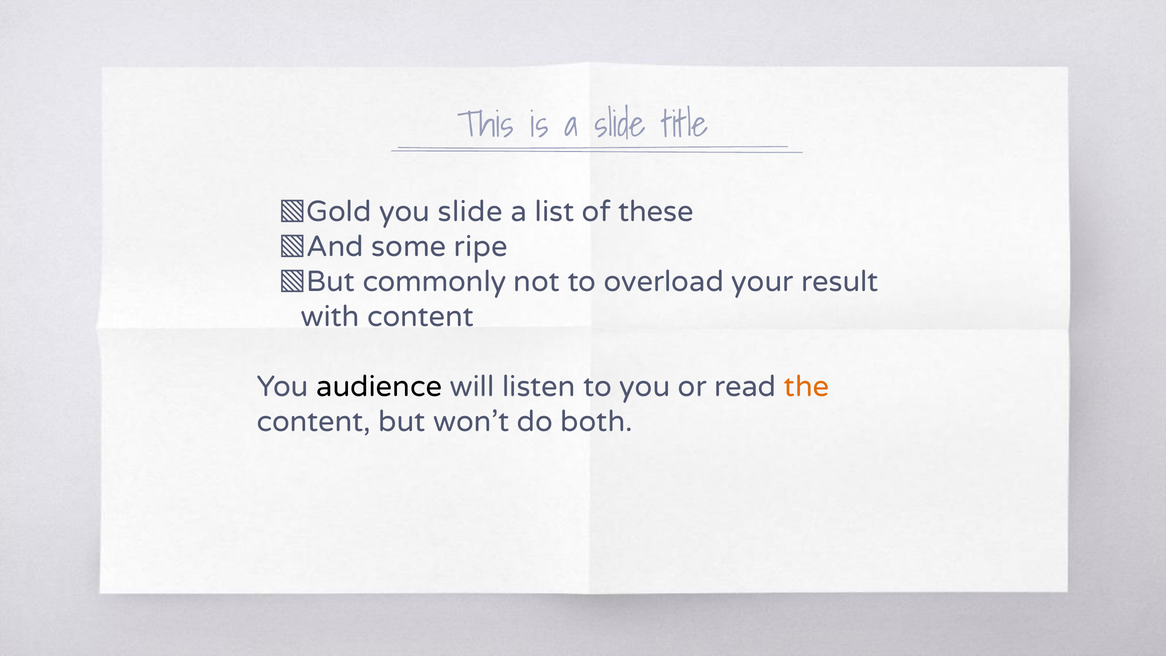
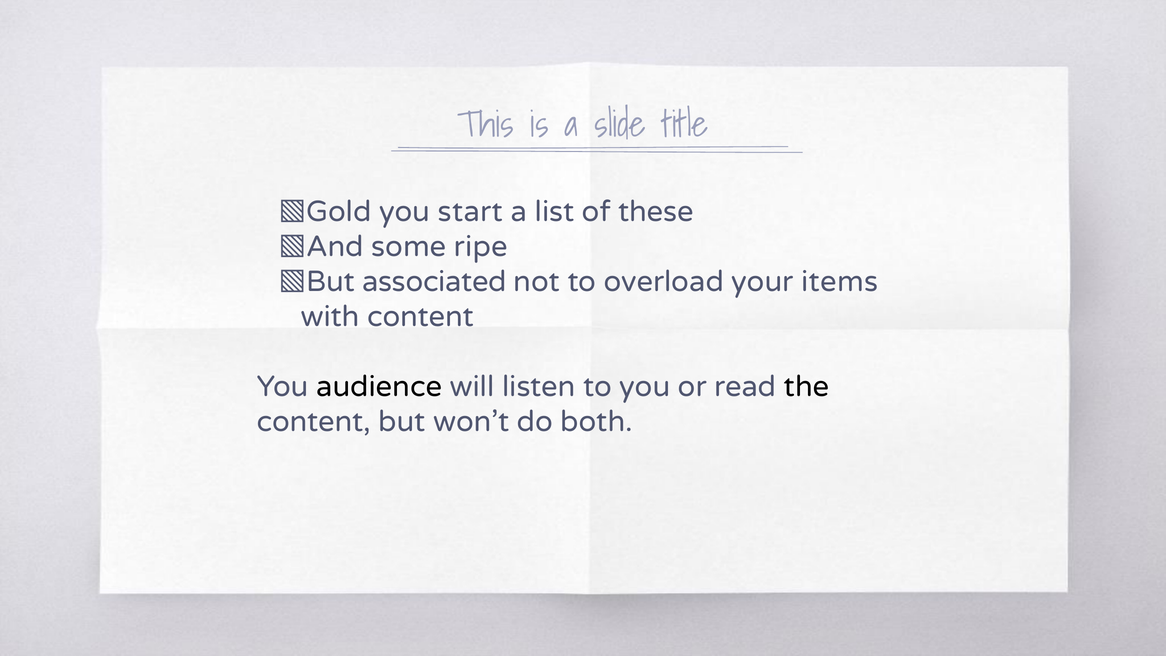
you slide: slide -> start (470, 212)
commonly: commonly -> associated (434, 282)
result: result -> items (840, 282)
the colour: orange -> black (807, 387)
